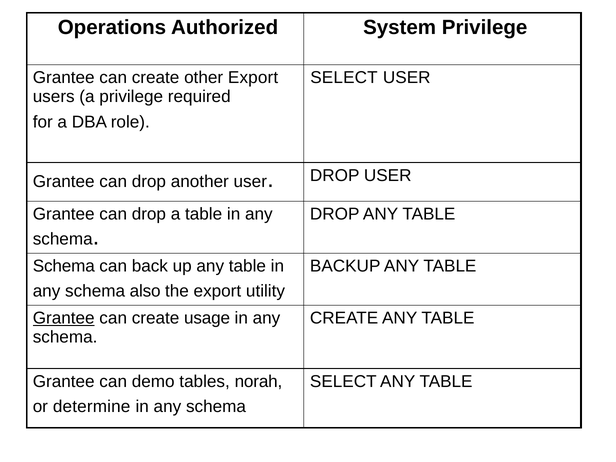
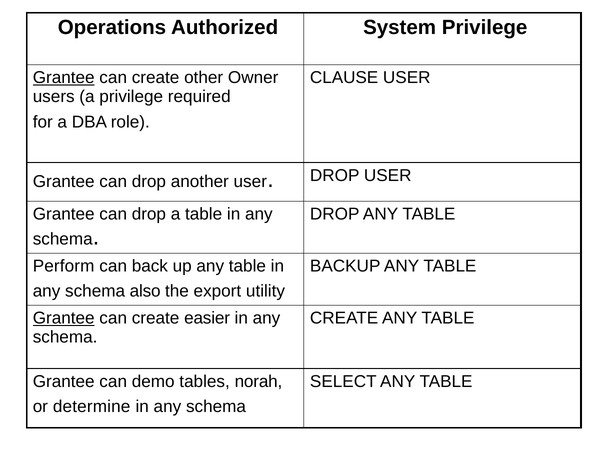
Grantee underline: none -> present (64, 78)
other Export: Export -> Owner (253, 78)
SELECT: SELECT -> CLAUSE (344, 78)
Schema: Schema -> Perform (64, 266)
usage: usage -> easier (207, 318)
